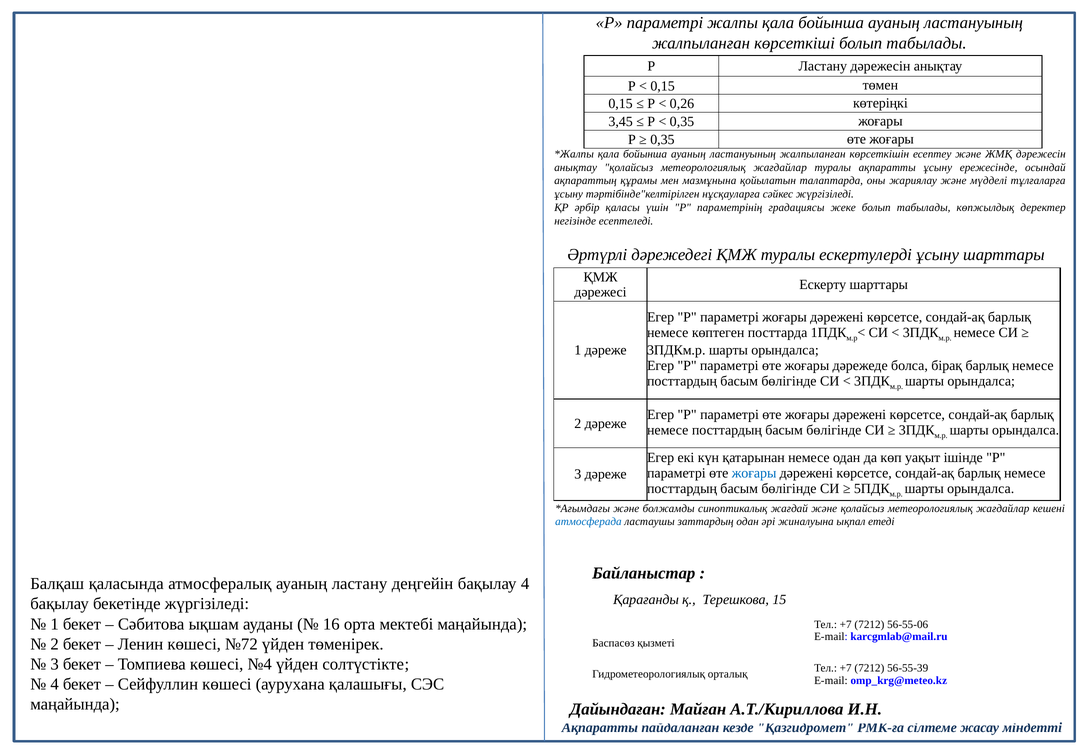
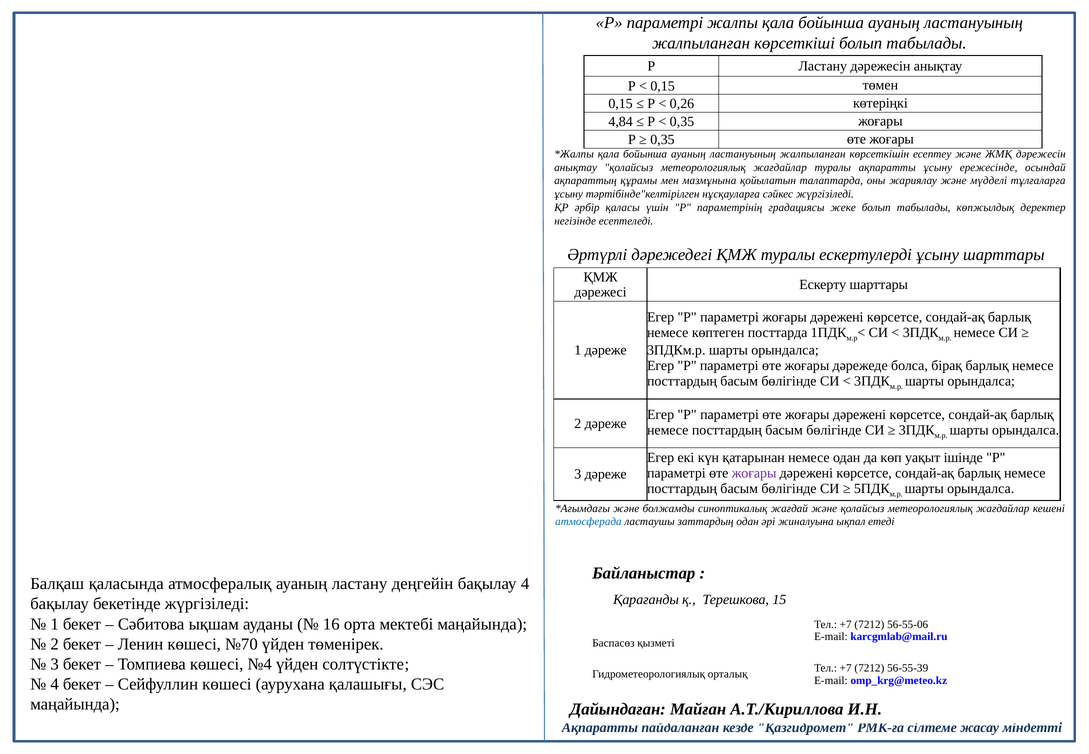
3,45: 3,45 -> 4,84 (621, 122)
жоғары colour: blue -> purple (754, 473)
№72: №72 -> №70 (241, 644)
